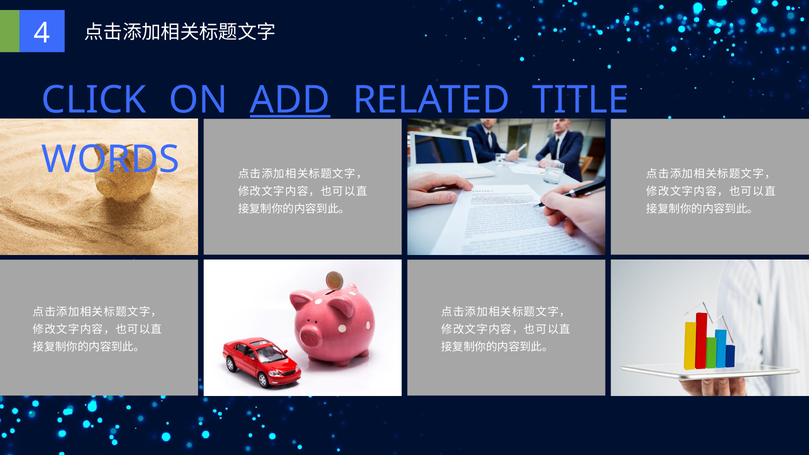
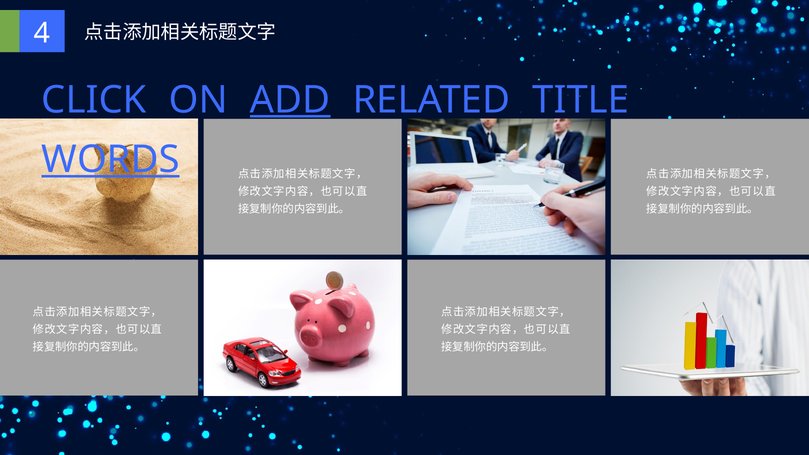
WORDS underline: none -> present (111, 160)
